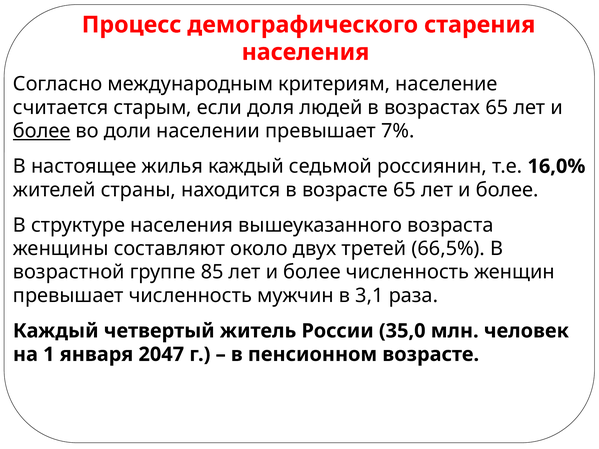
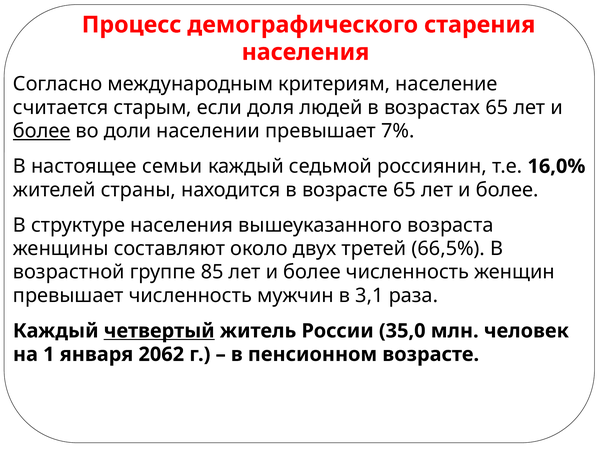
жилья: жилья -> семьи (172, 166)
четвертый underline: none -> present (159, 331)
2047: 2047 -> 2062 (161, 355)
